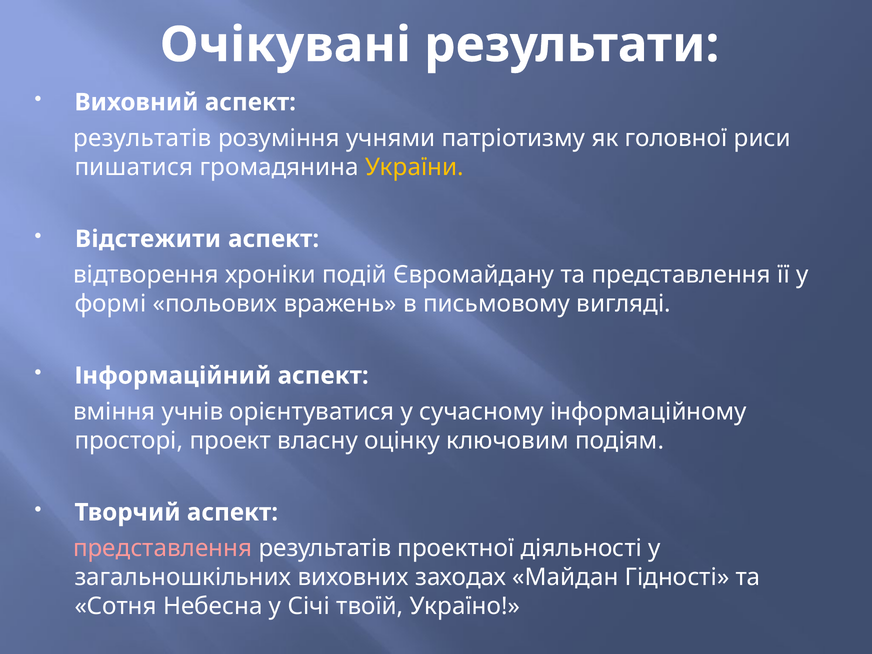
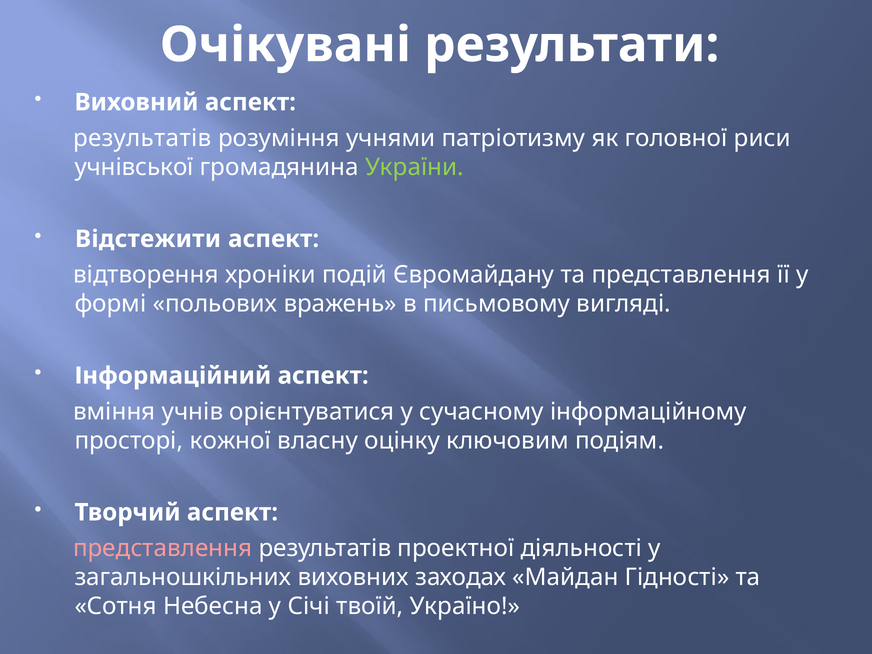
пишатися: пишатися -> учнівської (134, 167)
України colour: yellow -> light green (414, 167)
проект: проект -> кожної (230, 441)
